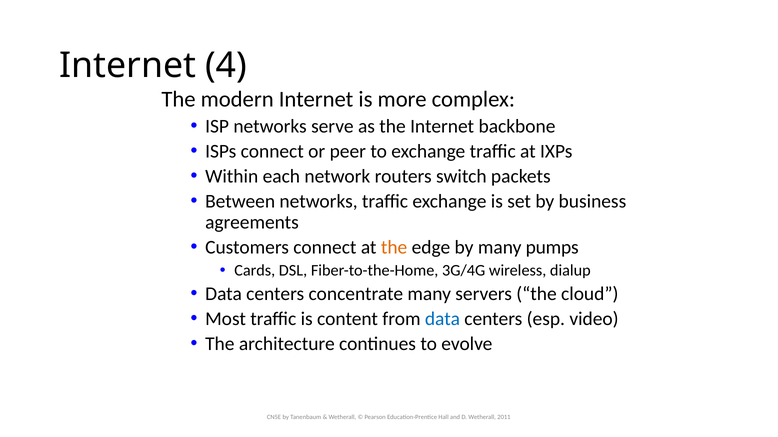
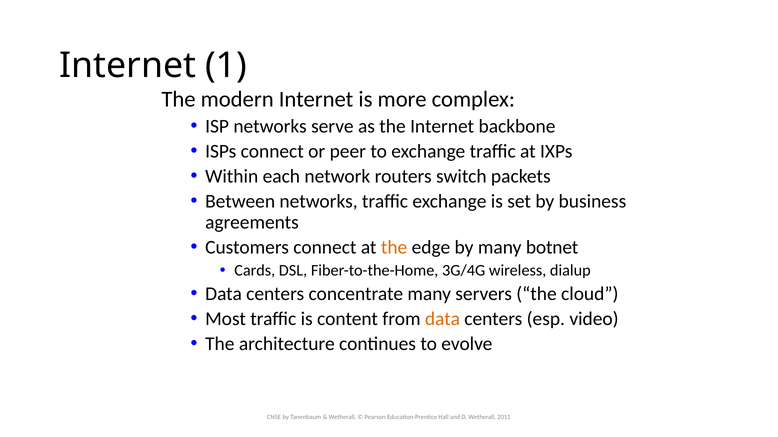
4: 4 -> 1 (226, 65)
pumps: pumps -> botnet (552, 248)
data colour: blue -> orange (442, 319)
